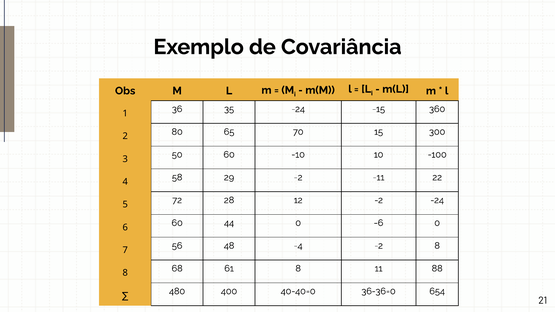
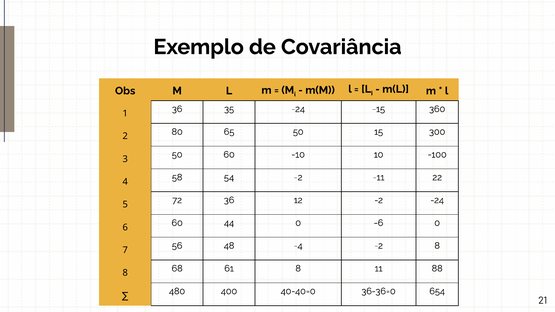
65 70: 70 -> 50 (298, 132)
29: 29 -> 54 (229, 177)
72 28: 28 -> 36 (229, 200)
